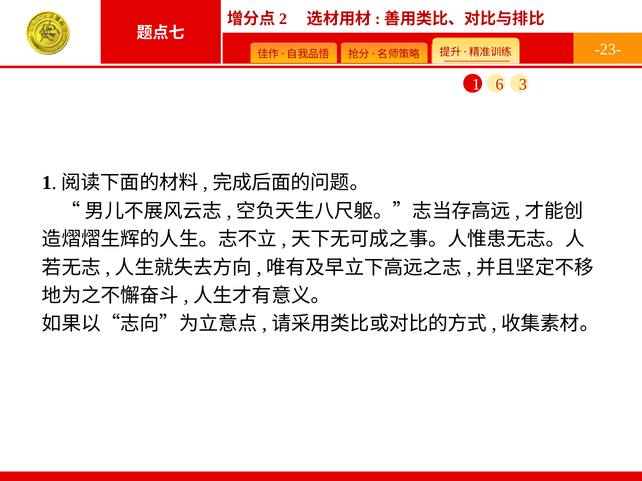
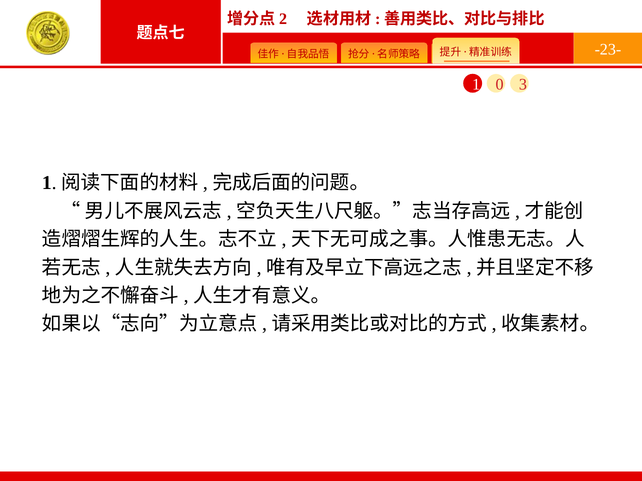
6: 6 -> 0 (500, 84)
